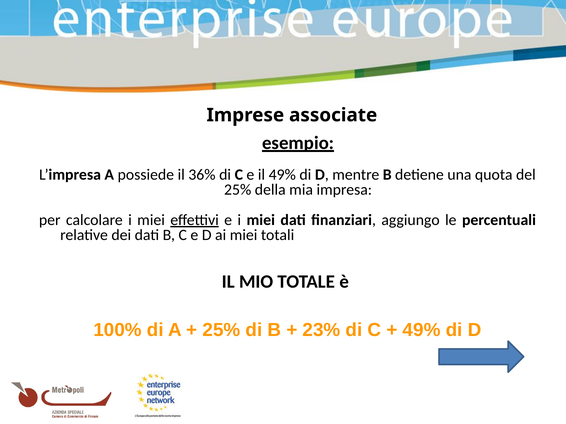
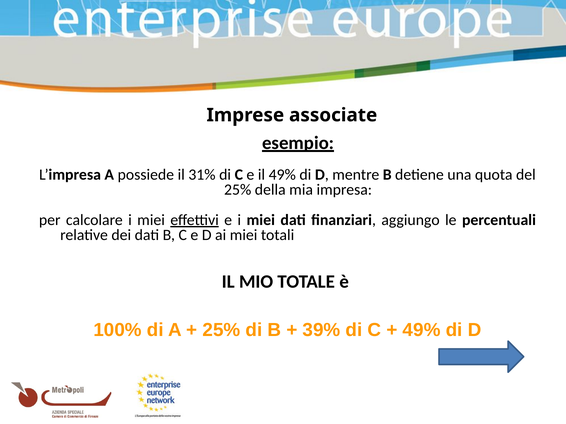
36%: 36% -> 31% (202, 175)
23%: 23% -> 39% (322, 330)
